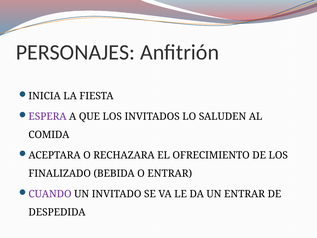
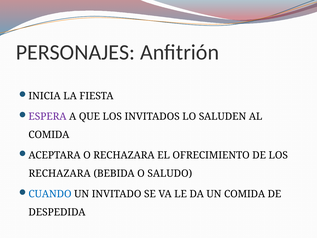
FINALIZADO: FINALIZADO -> RECHAZARA (60, 173)
O ENTRAR: ENTRAR -> SALUDO (170, 173)
CUANDO colour: purple -> blue (50, 194)
UN ENTRAR: ENTRAR -> COMIDA (245, 194)
